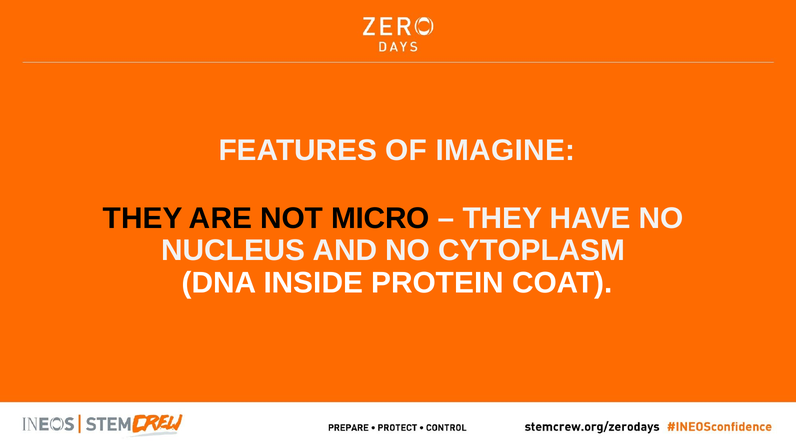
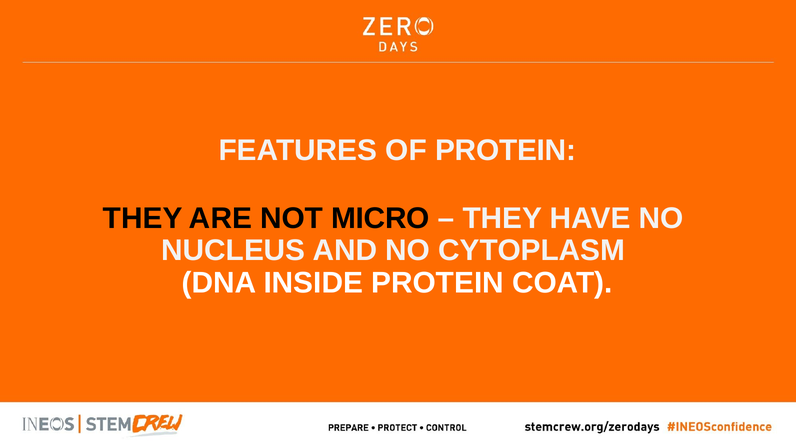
OF IMAGINE: IMAGINE -> PROTEIN (506, 150)
